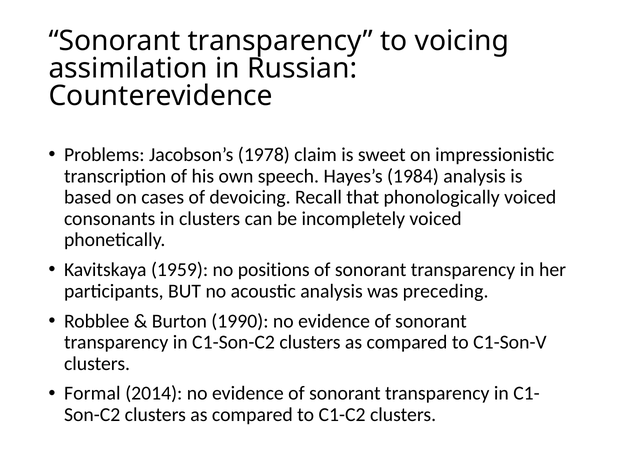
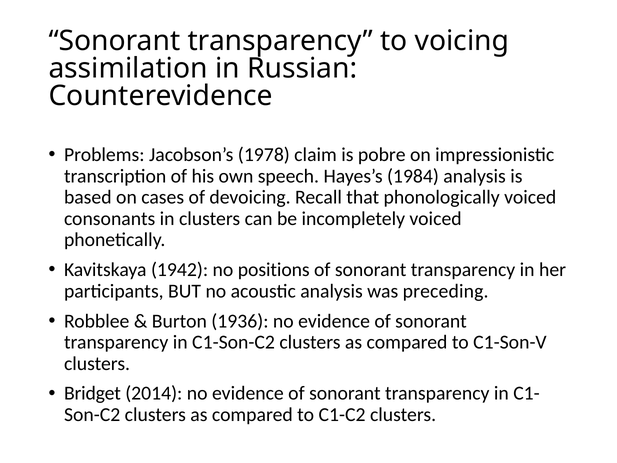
sweet: sweet -> pobre (382, 155)
1959: 1959 -> 1942 (180, 270)
1990: 1990 -> 1936 (240, 321)
Formal: Formal -> Bridget (92, 393)
